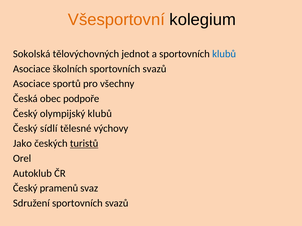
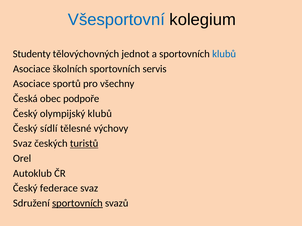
Všesportovní colour: orange -> blue (116, 20)
Sokolská: Sokolská -> Studenty (32, 54)
školních sportovních svazů: svazů -> servis (155, 69)
Jako: Jako -> Svaz (22, 144)
pramenů: pramenů -> federace (59, 189)
sportovních underline: none -> present (77, 204)
